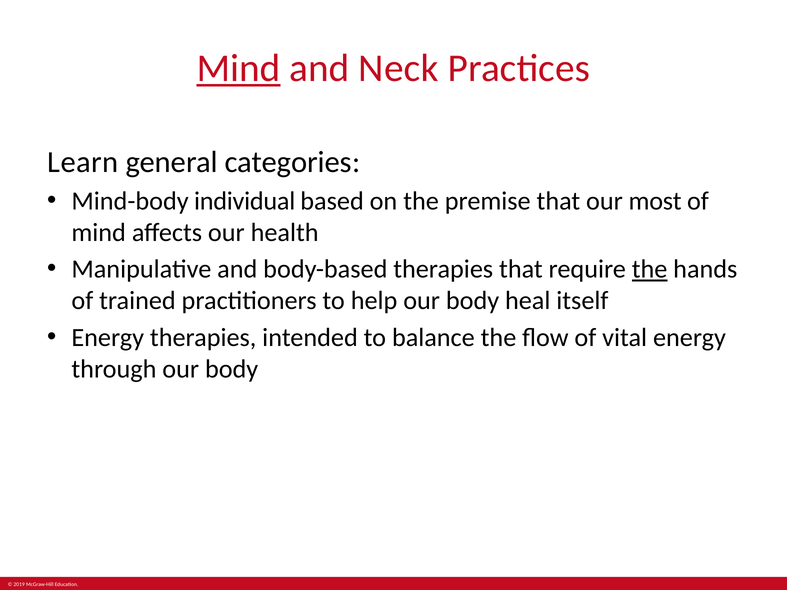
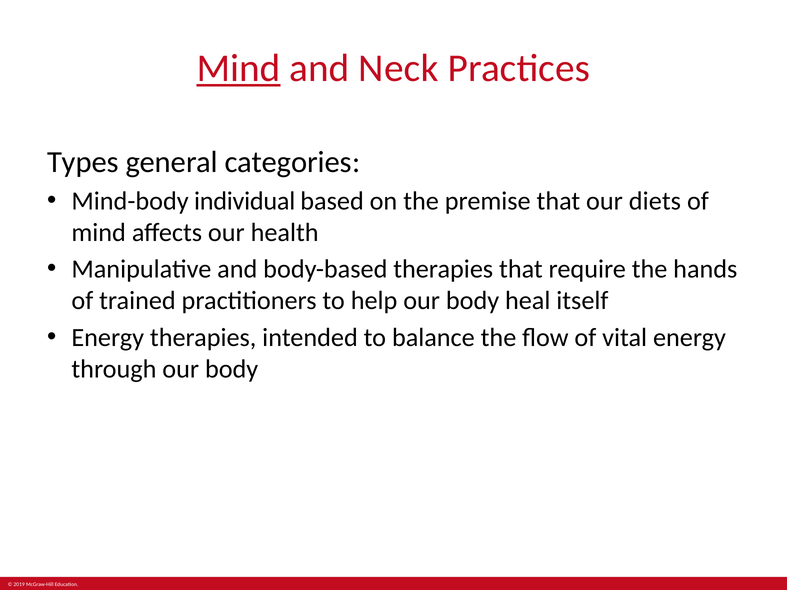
Learn: Learn -> Types (83, 162)
most: most -> diets (655, 201)
the underline: present -> none (650, 269)
